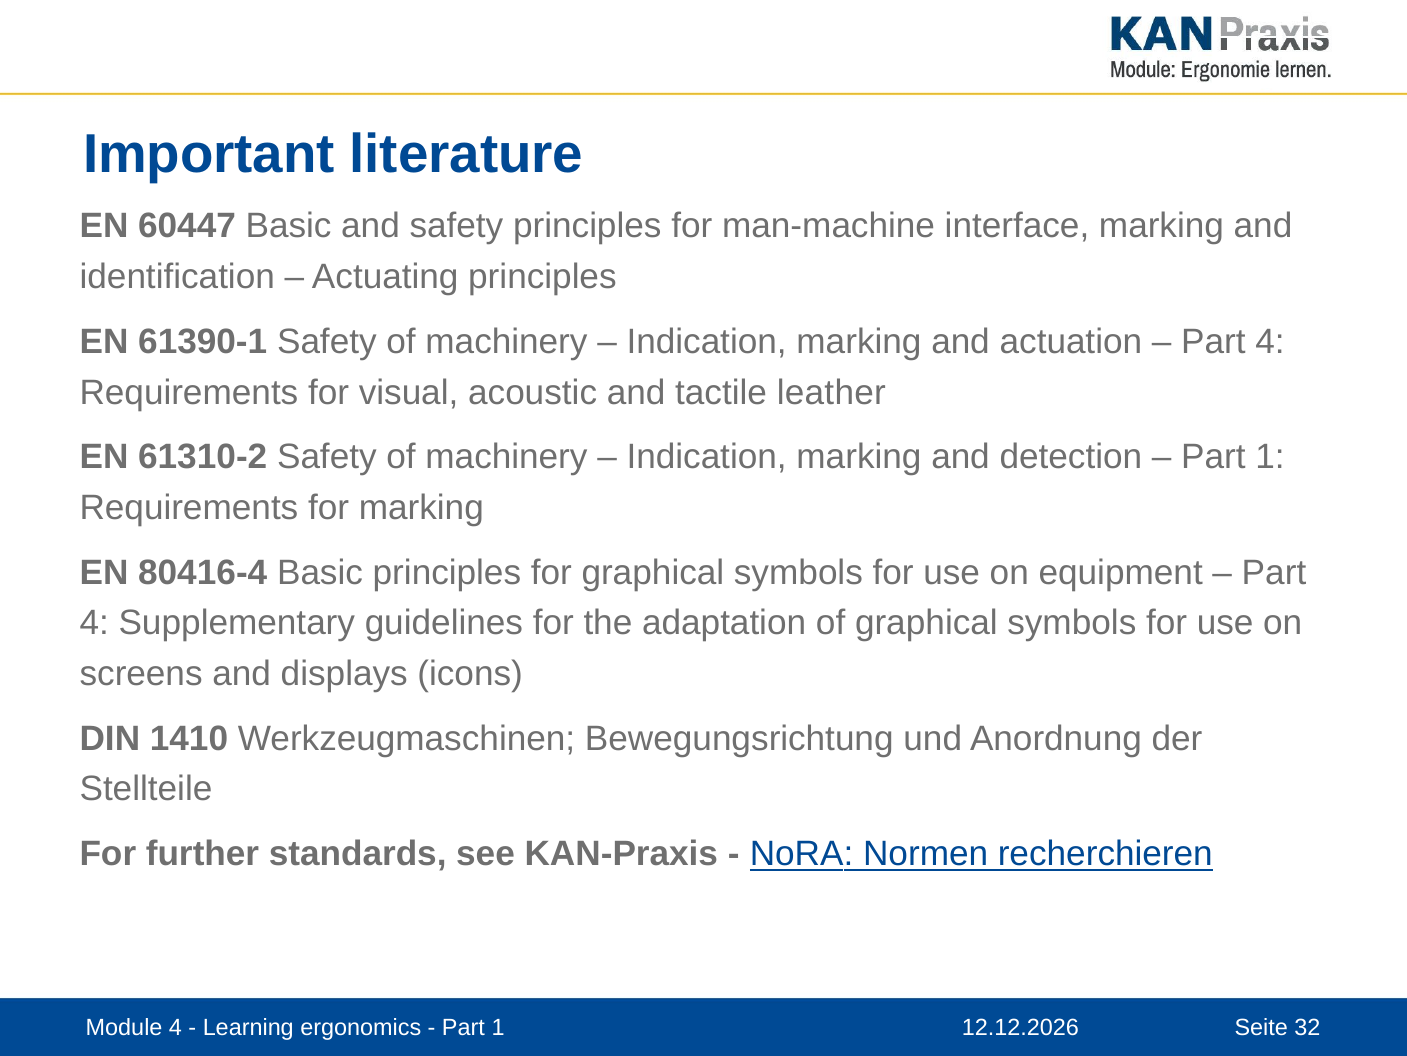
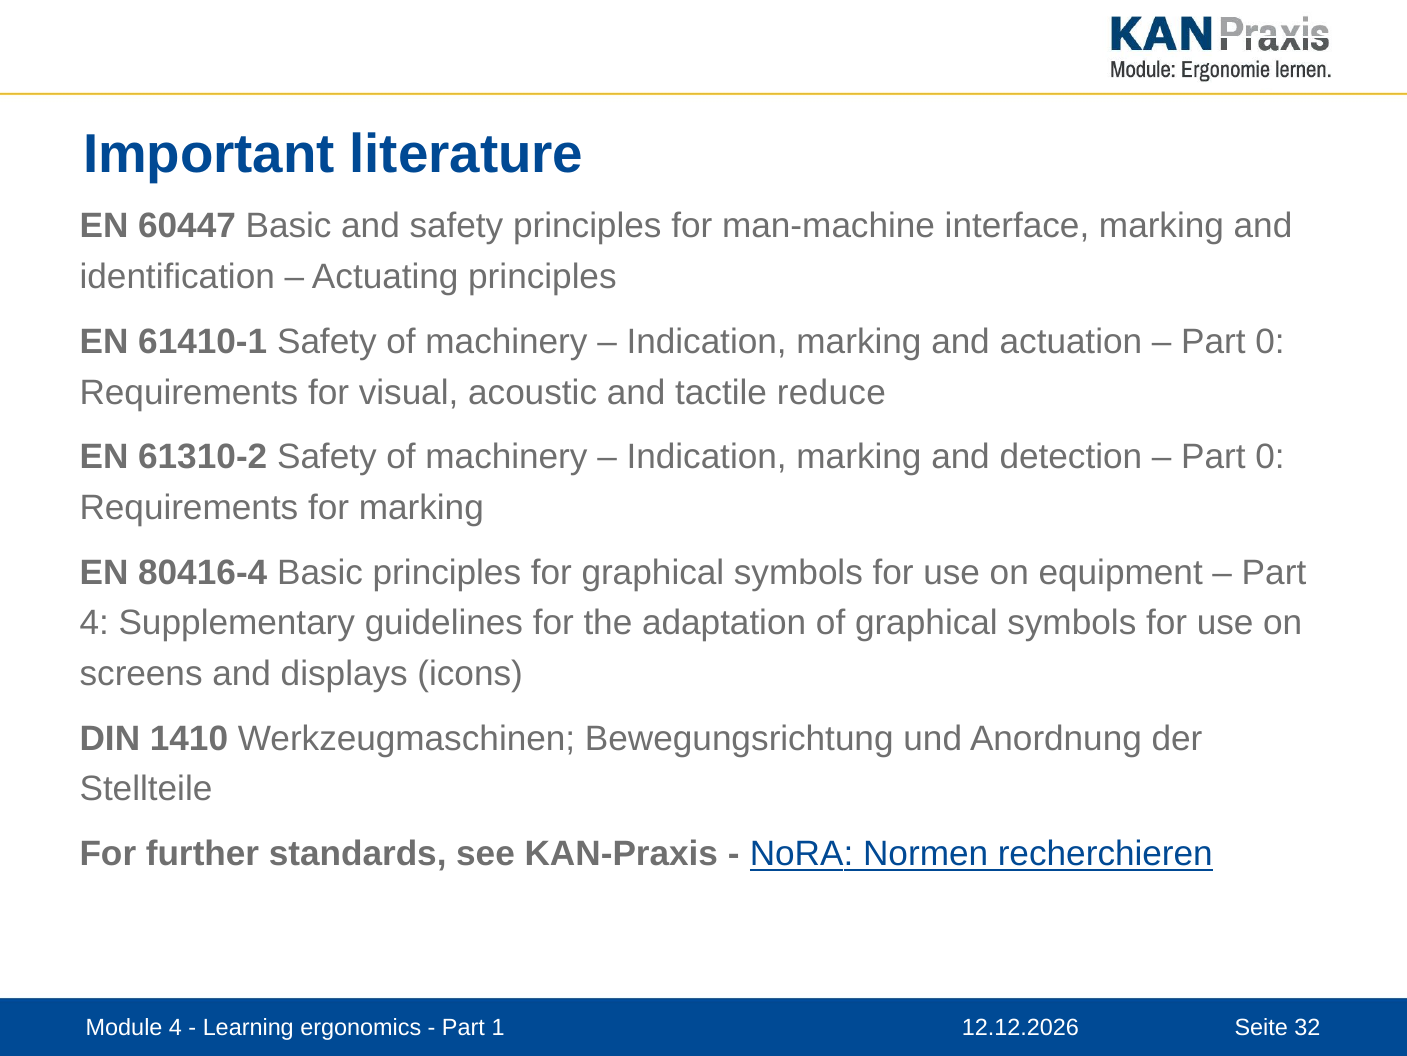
61390-1: 61390-1 -> 61410-1 (203, 342)
4: 4 -> 0 (1270, 342)
leather: leather -> reduce (831, 392)
1: 1 -> 0 (1270, 457)
